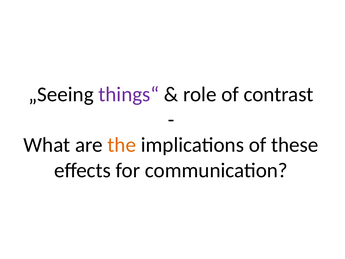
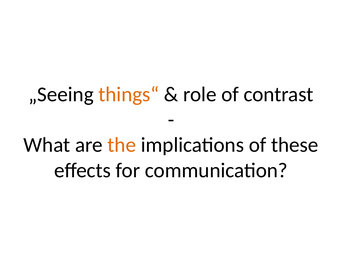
things“ colour: purple -> orange (129, 94)
